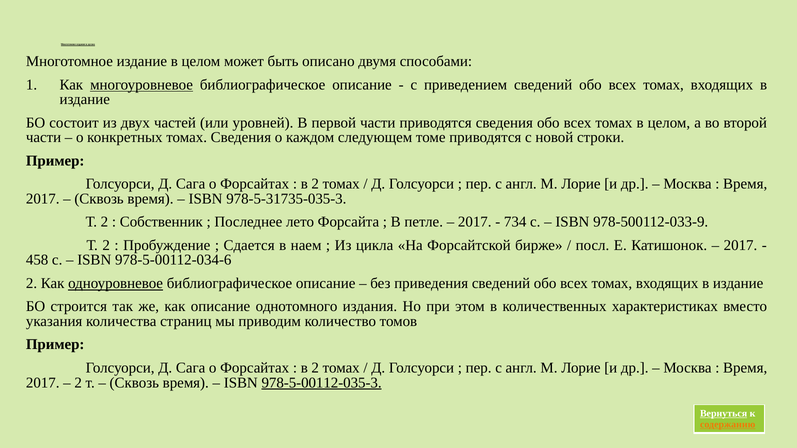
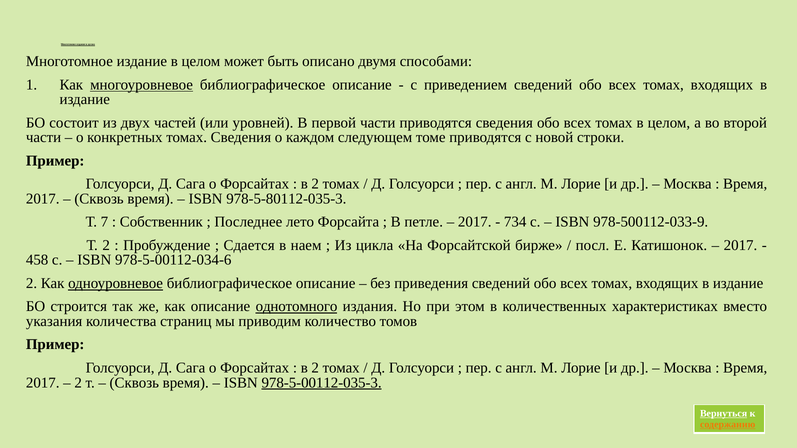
978-5-31735-035-3: 978-5-31735-035-3 -> 978-5-80112-035-3 (286, 199)
2: 2 -> 7 (104, 222)
однотомного underline: none -> present (297, 307)
